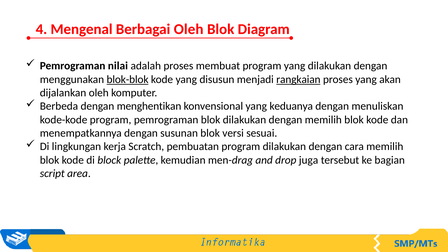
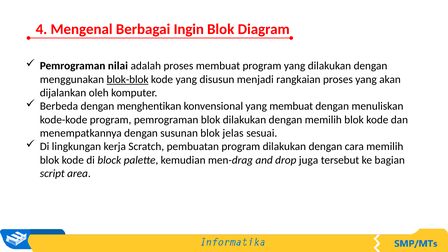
Berbagai Oleh: Oleh -> Ingin (189, 29)
rangkaian underline: present -> none (298, 79)
yang keduanya: keduanya -> membuat (291, 106)
versi: versi -> jelas (233, 133)
